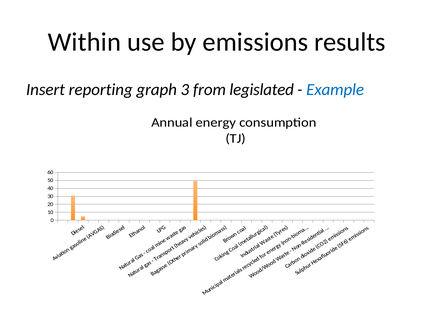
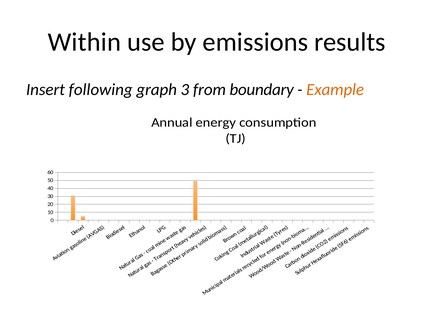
reporting: reporting -> following (101, 89)
legislated: legislated -> boundary (262, 89)
Example colour: blue -> orange (335, 89)
